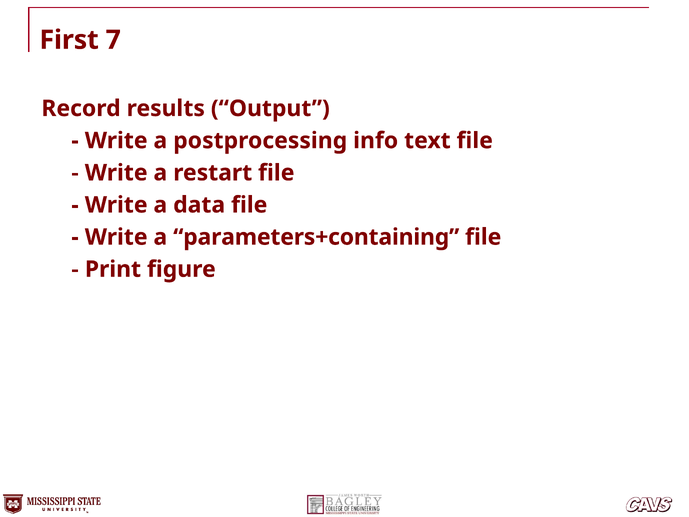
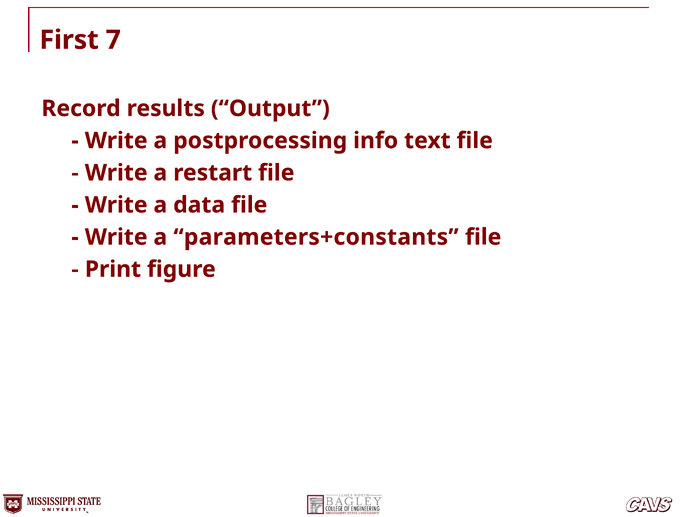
parameters+containing: parameters+containing -> parameters+constants (316, 237)
